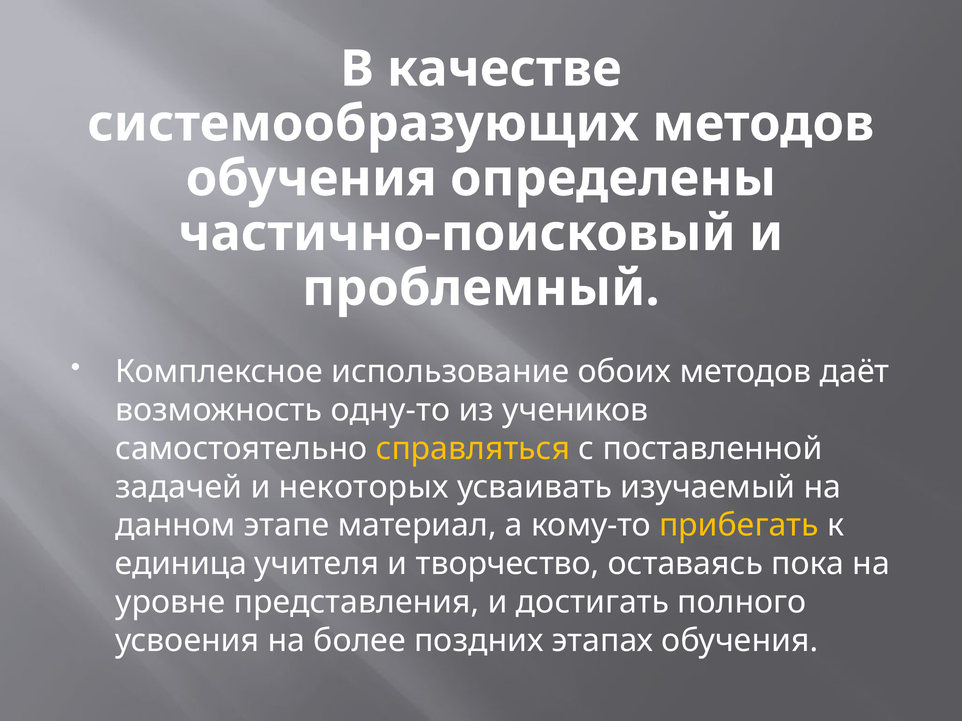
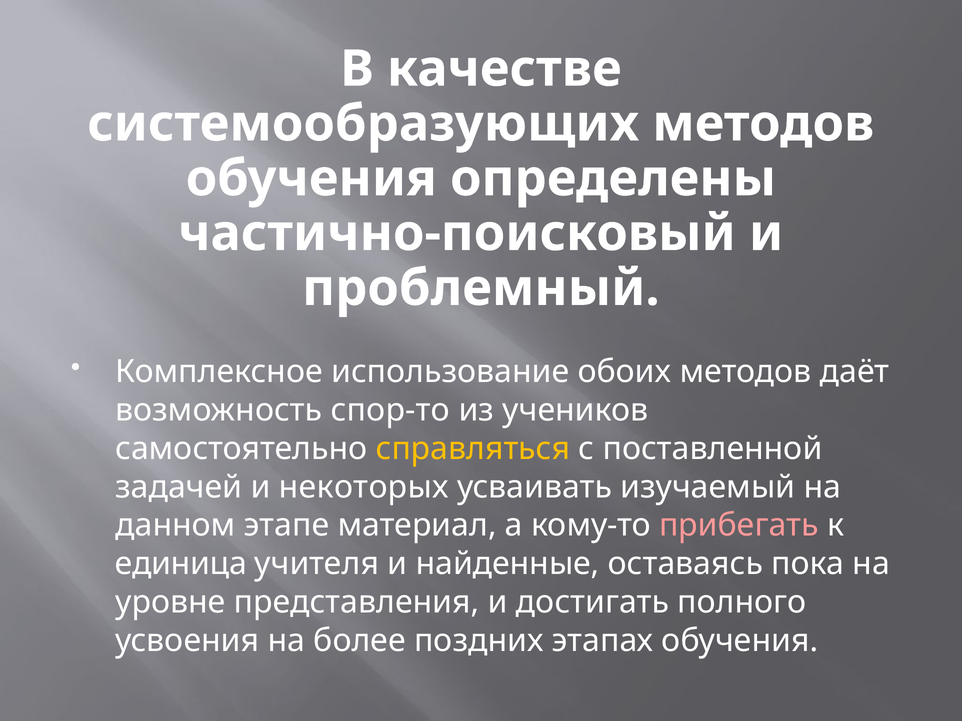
одну-то: одну-то -> спор-то (390, 410)
прибегать colour: yellow -> pink (739, 526)
творчество: творчество -> найденные (508, 564)
